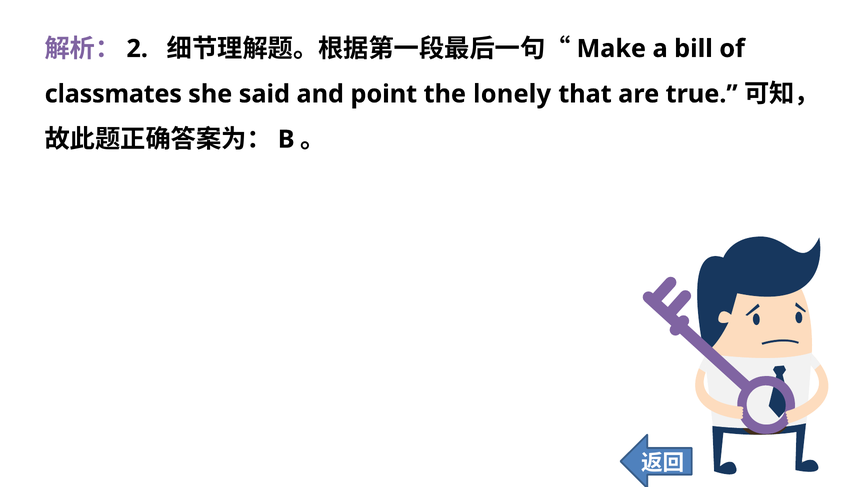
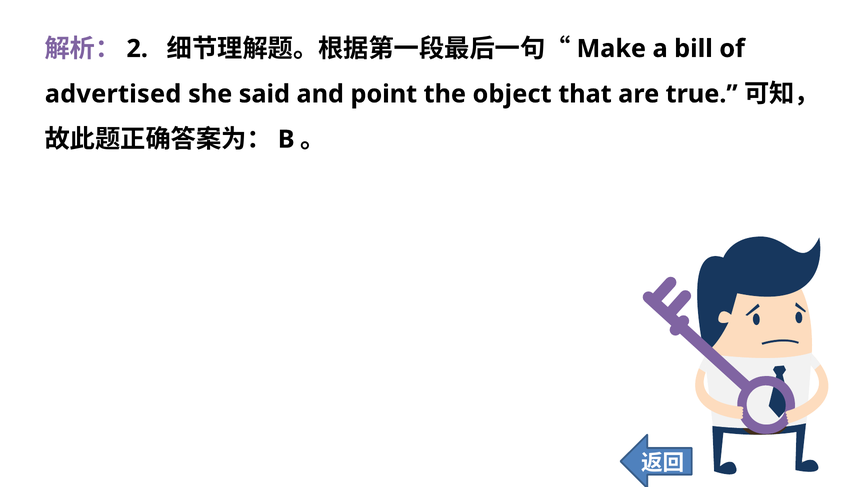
classmates: classmates -> advertised (113, 94)
lonely: lonely -> object (512, 94)
